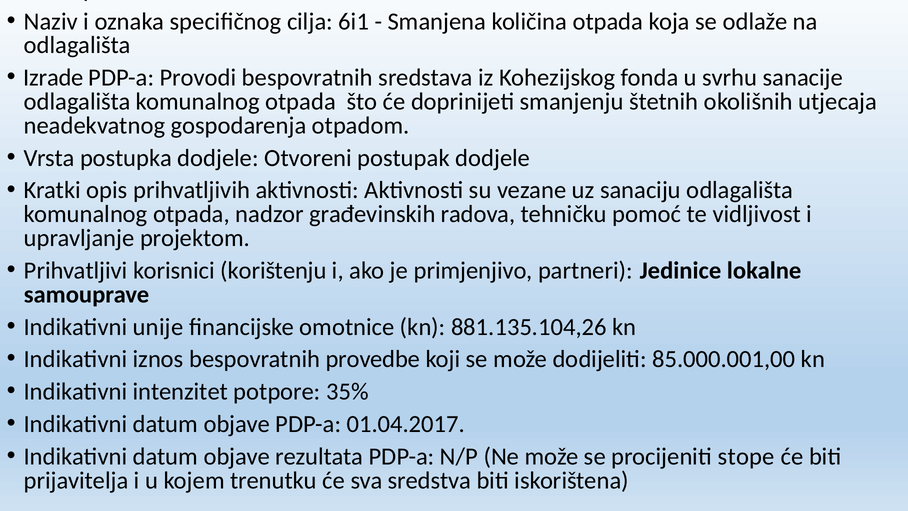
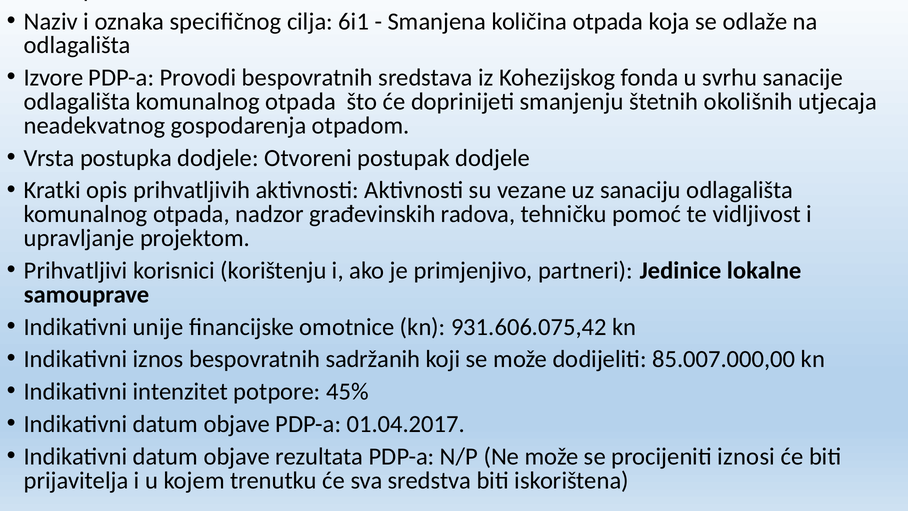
Izrade: Izrade -> Izvore (53, 78)
881.135.104,26: 881.135.104,26 -> 931.606.075,42 (529, 327)
provedbe: provedbe -> sadržanih (373, 359)
85.000.001,00: 85.000.001,00 -> 85.007.000,00 (724, 359)
35%: 35% -> 45% (347, 392)
stope: stope -> iznosi (746, 456)
